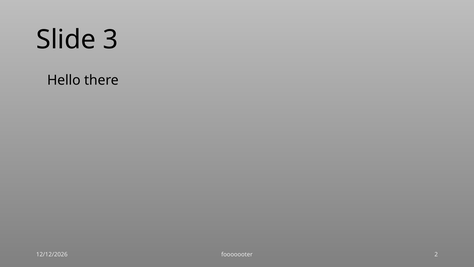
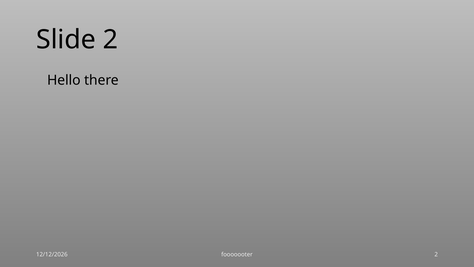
Slide 3: 3 -> 2 (110, 40)
